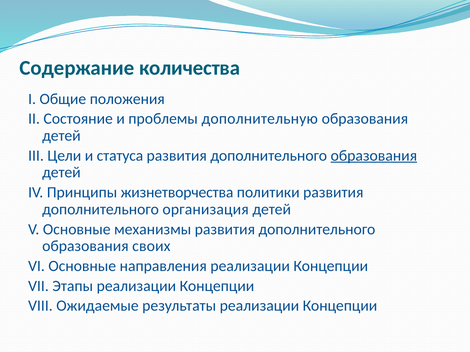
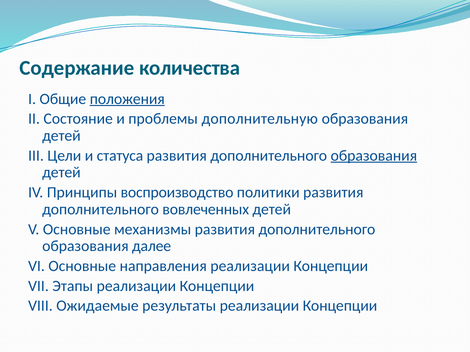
положения underline: none -> present (127, 99)
жизнетворчества: жизнетворчества -> воспроизводство (177, 193)
организация: организация -> вовлеченных (206, 210)
своих: своих -> далее (152, 246)
